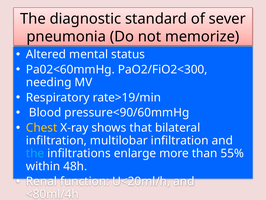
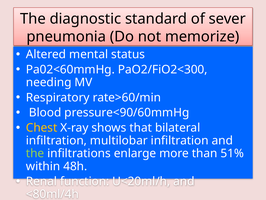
rate>19/min: rate>19/min -> rate>60/min (127, 97)
the colour: light blue -> light green (35, 153)
55%: 55% -> 51% (232, 153)
